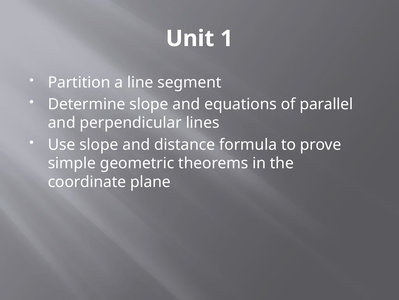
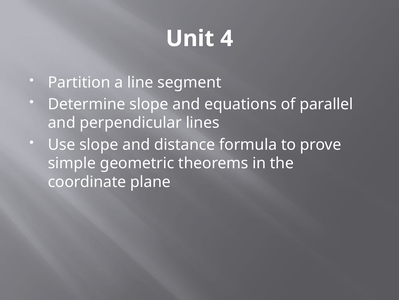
1: 1 -> 4 (227, 38)
